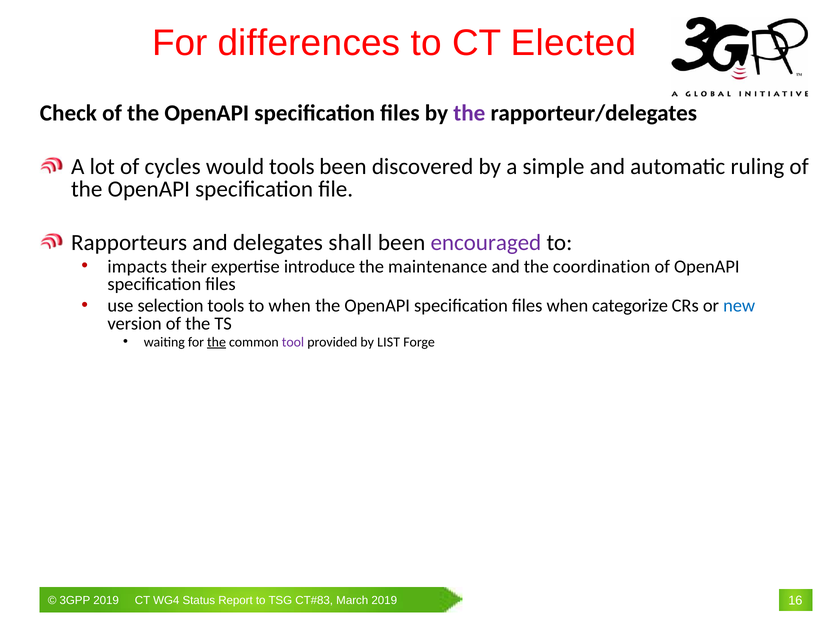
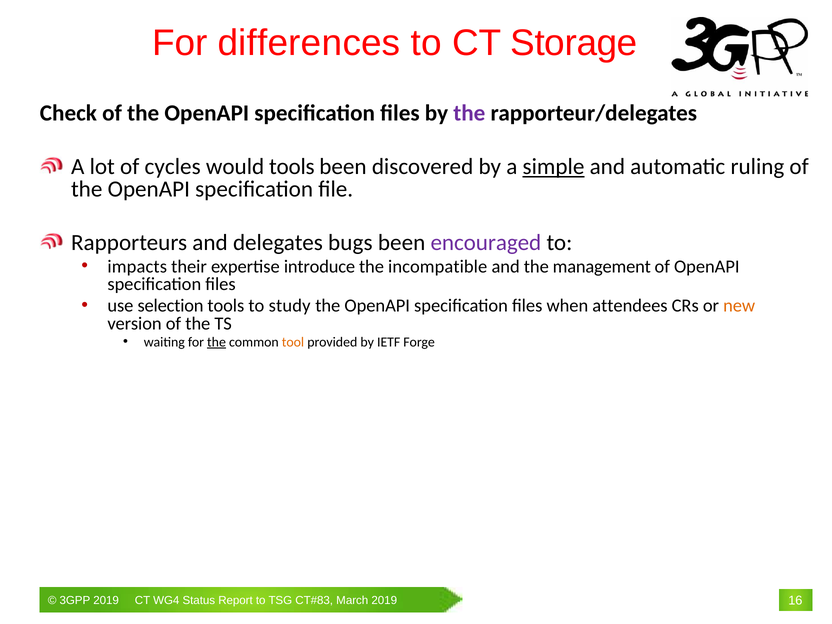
Elected: Elected -> Storage (574, 43)
simple underline: none -> present (554, 167)
shall: shall -> bugs (350, 243)
maintenance: maintenance -> incompatible (438, 267)
coordination: coordination -> management (602, 267)
to when: when -> study (290, 306)
categorize: categorize -> attendees (630, 306)
new colour: blue -> orange (739, 306)
tool colour: purple -> orange (293, 342)
LIST: LIST -> IETF (389, 342)
